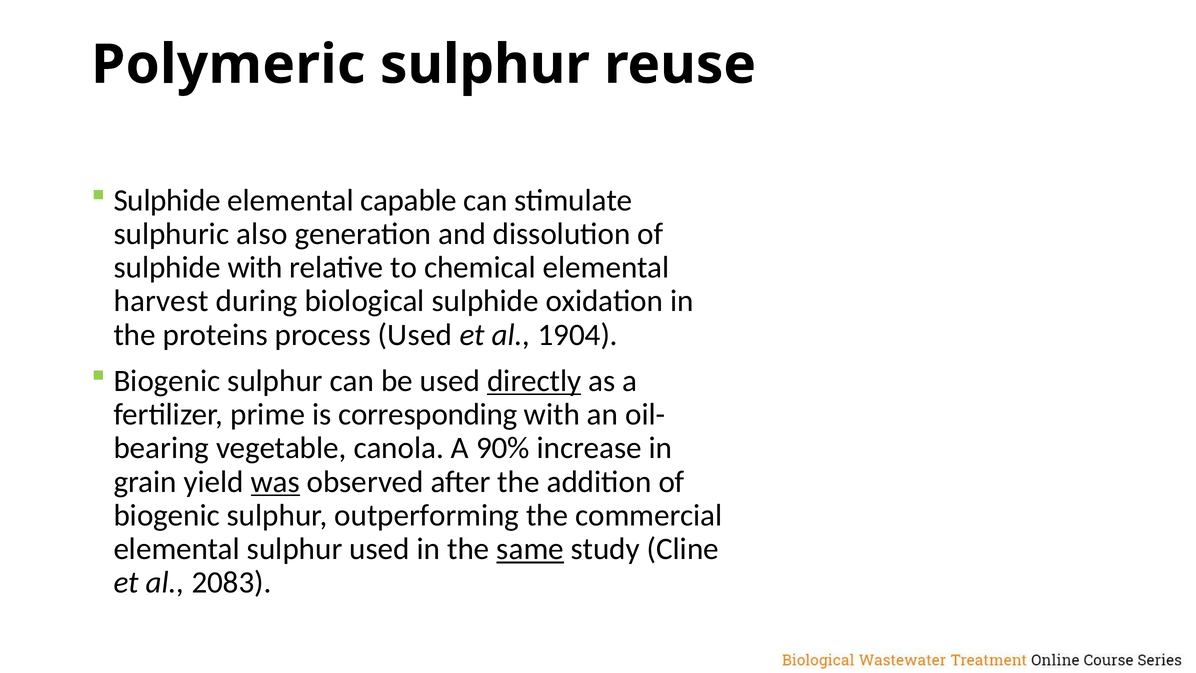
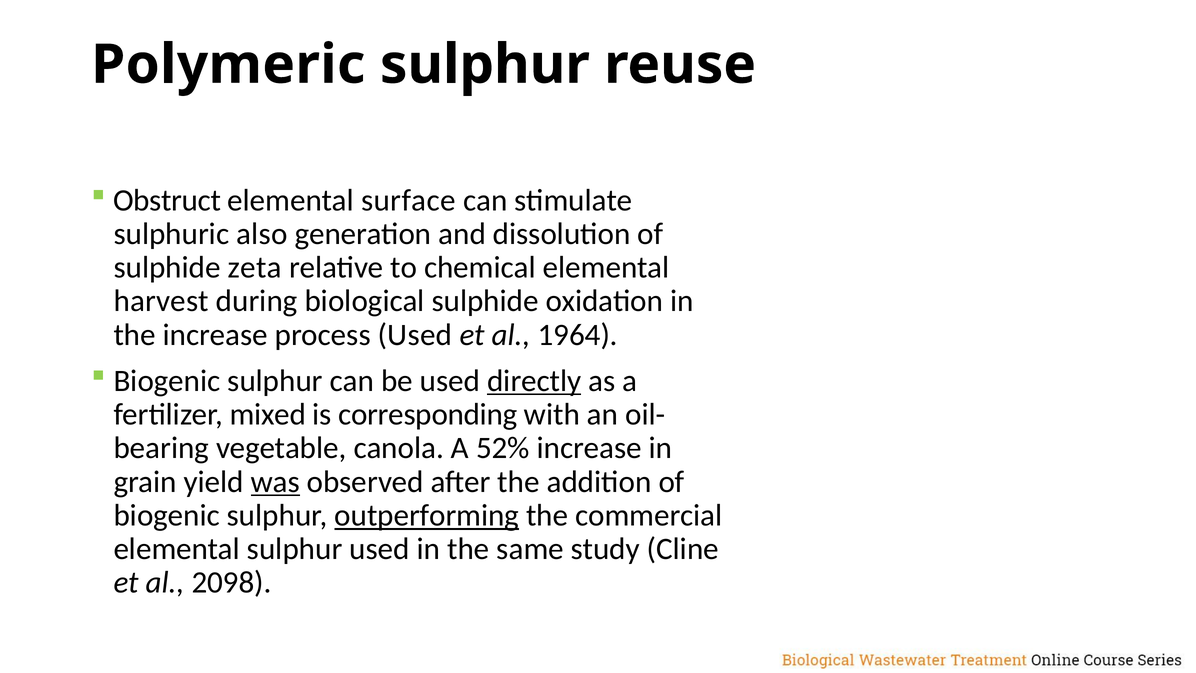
Sulphide: Sulphide -> Obstruct (167, 200)
capable: capable -> surface (408, 200)
sulphide with: with -> zeta (255, 267)
the proteins: proteins -> increase (215, 335)
1904: 1904 -> 1964 (578, 335)
prime: prime -> mixed (268, 414)
90%: 90% -> 52% (503, 448)
outperforming underline: none -> present (427, 515)
same underline: present -> none (530, 549)
2083: 2083 -> 2098 (232, 582)
